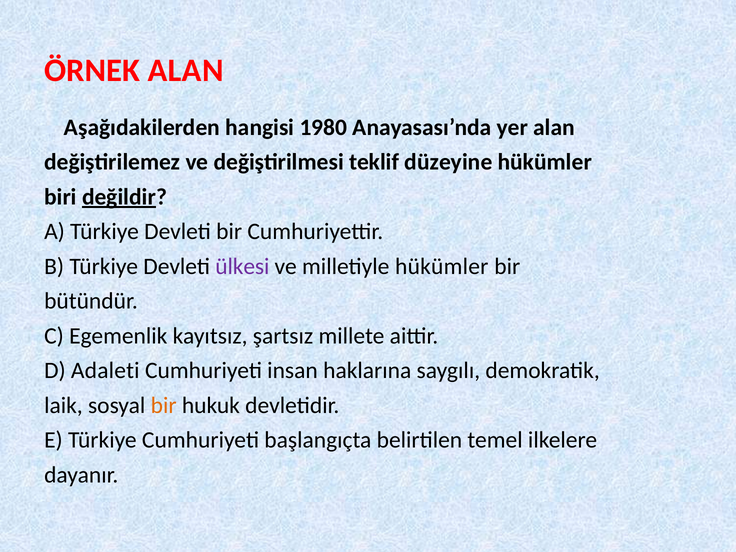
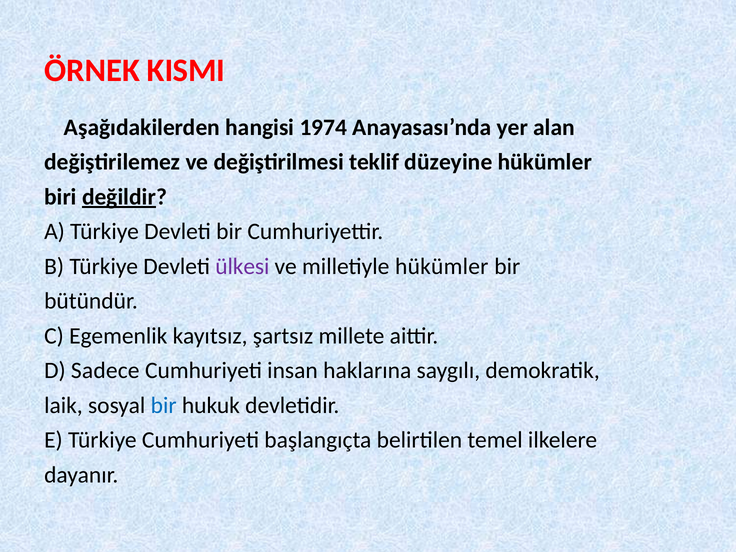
ÖRNEK ALAN: ALAN -> KISMI (186, 70)
1980: 1980 -> 1974 (323, 127)
Adaleti: Adaleti -> Sadece (105, 371)
bir colour: orange -> blue (164, 405)
